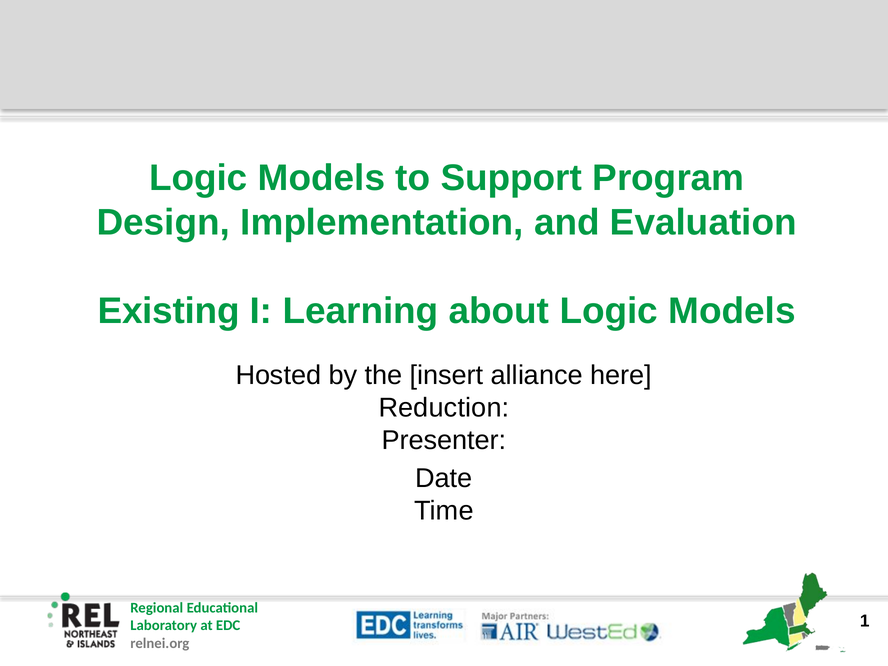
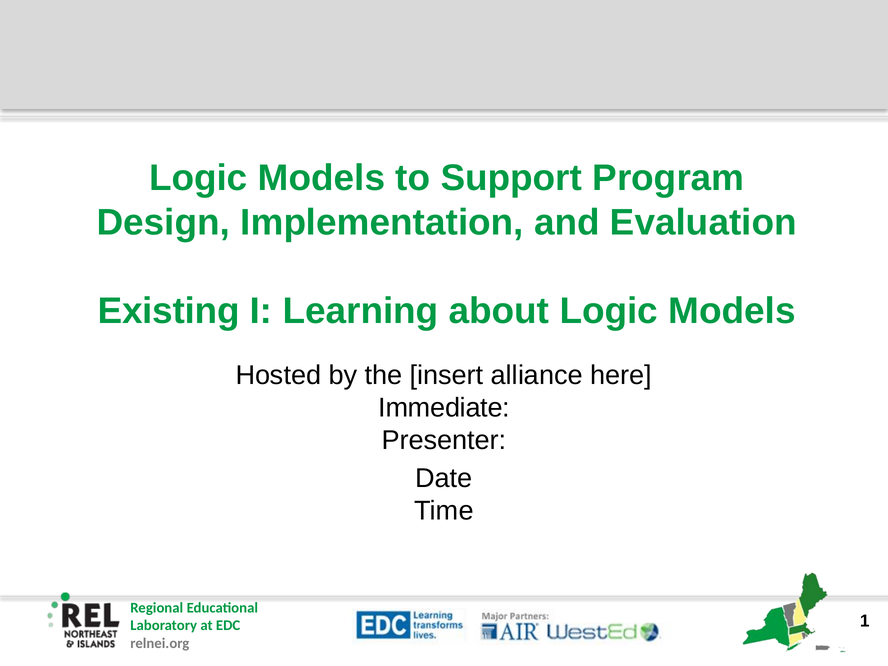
Reduction: Reduction -> Immediate (444, 408)
